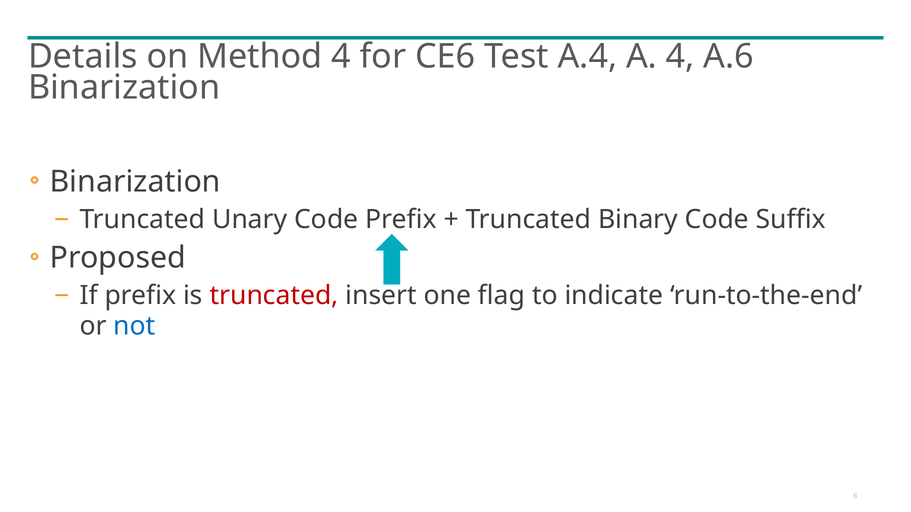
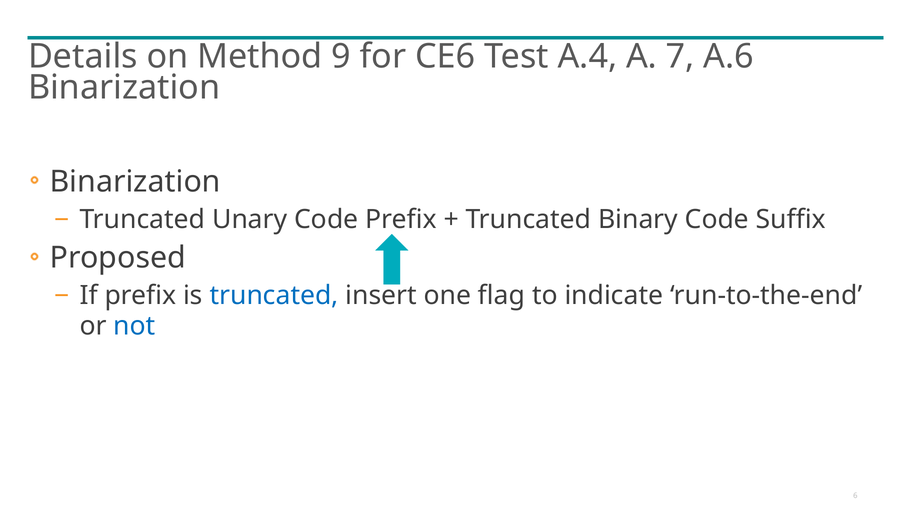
Method 4: 4 -> 9 (341, 57)
A 4: 4 -> 7 (680, 57)
truncated colour: red -> blue (274, 296)
